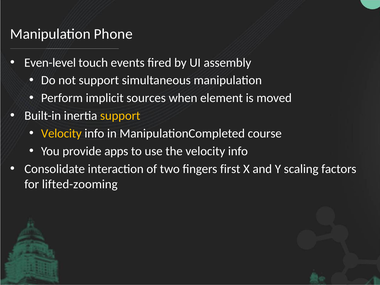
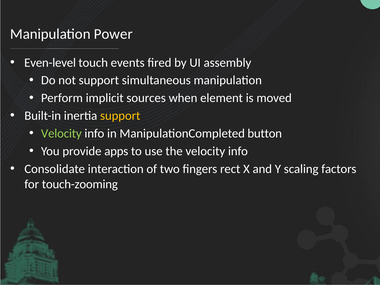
Phone: Phone -> Power (113, 34)
Velocity colour: yellow -> light green (61, 133)
course: course -> button (265, 133)
first: first -> rect (230, 169)
lifted-zooming: lifted-zooming -> touch-zooming (80, 184)
